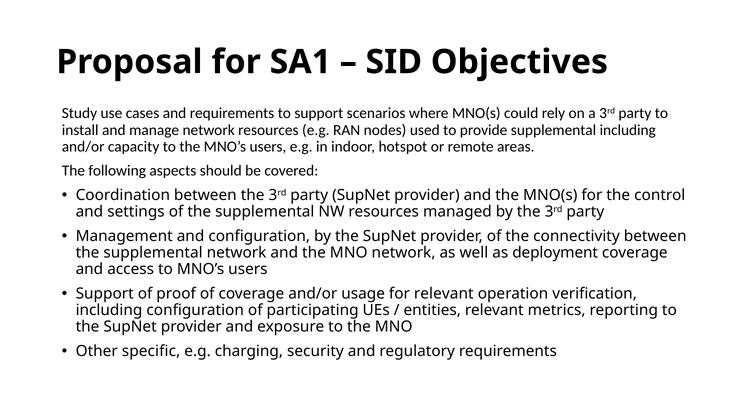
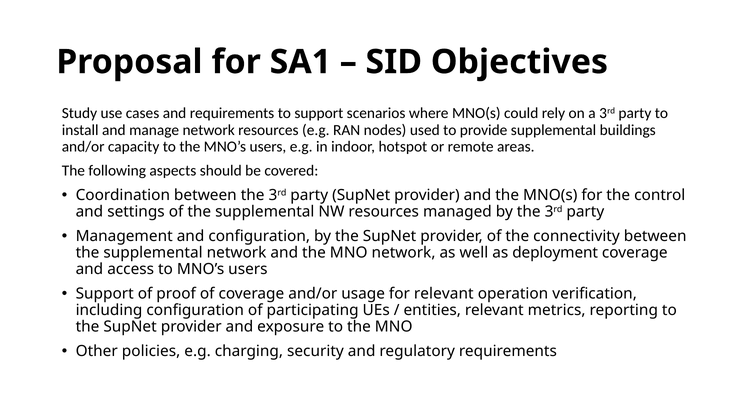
supplemental including: including -> buildings (628, 130)
specific: specific -> policies (151, 351)
